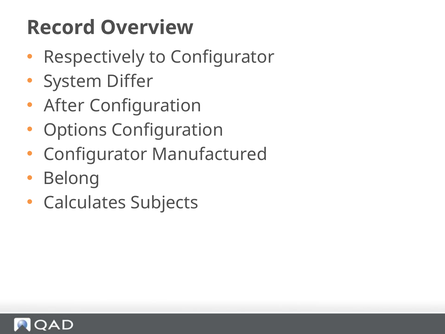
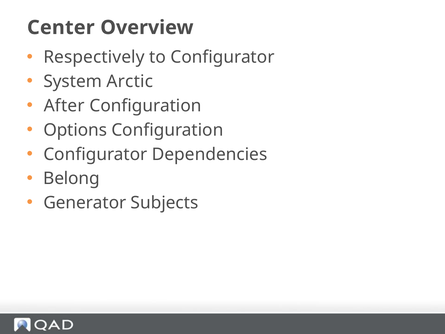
Record: Record -> Center (61, 28)
Differ: Differ -> Arctic (130, 81)
Manufactured: Manufactured -> Dependencies (210, 154)
Calculates: Calculates -> Generator (85, 203)
